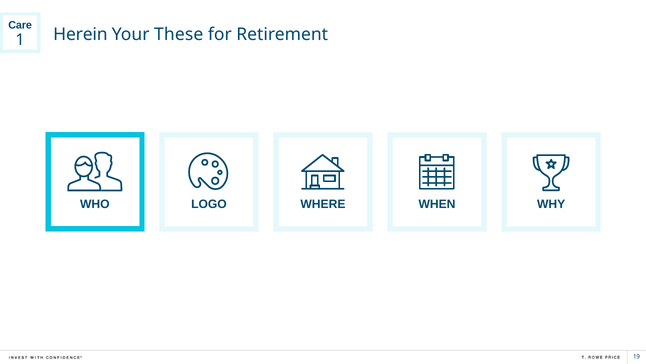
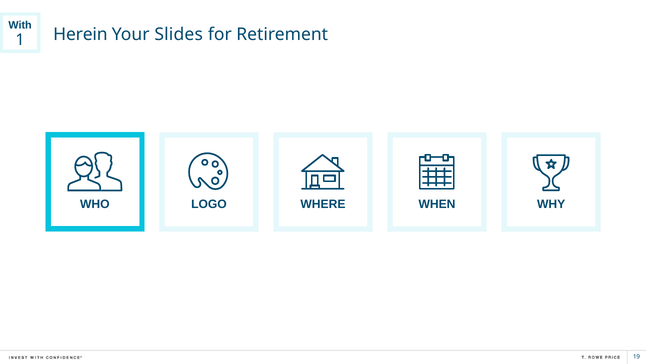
Care: Care -> With (20, 25)
These: These -> Slides (179, 34)
